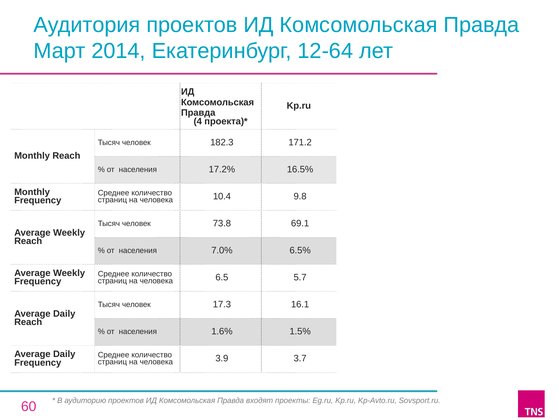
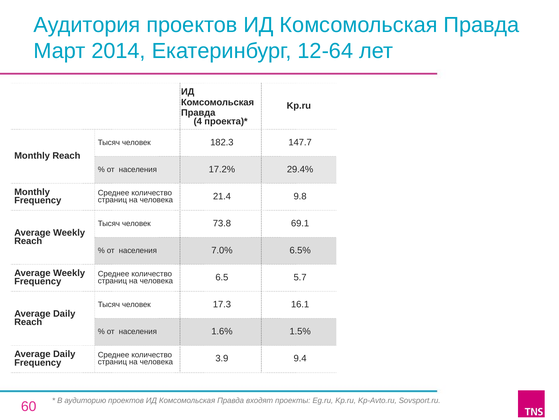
171.2: 171.2 -> 147.7 (300, 142)
16.5%: 16.5% -> 29.4% (300, 169)
10.4: 10.4 -> 21.4 (222, 196)
3.7: 3.7 -> 9.4 (300, 358)
